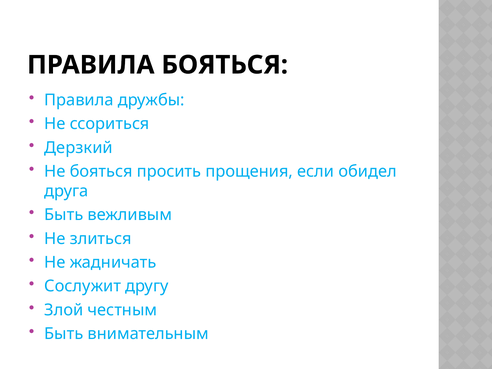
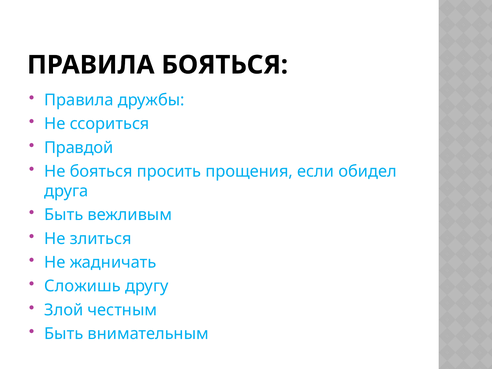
Дерзкий: Дерзкий -> Правдой (79, 148)
Сослужит: Сослужит -> Сложишь (83, 286)
